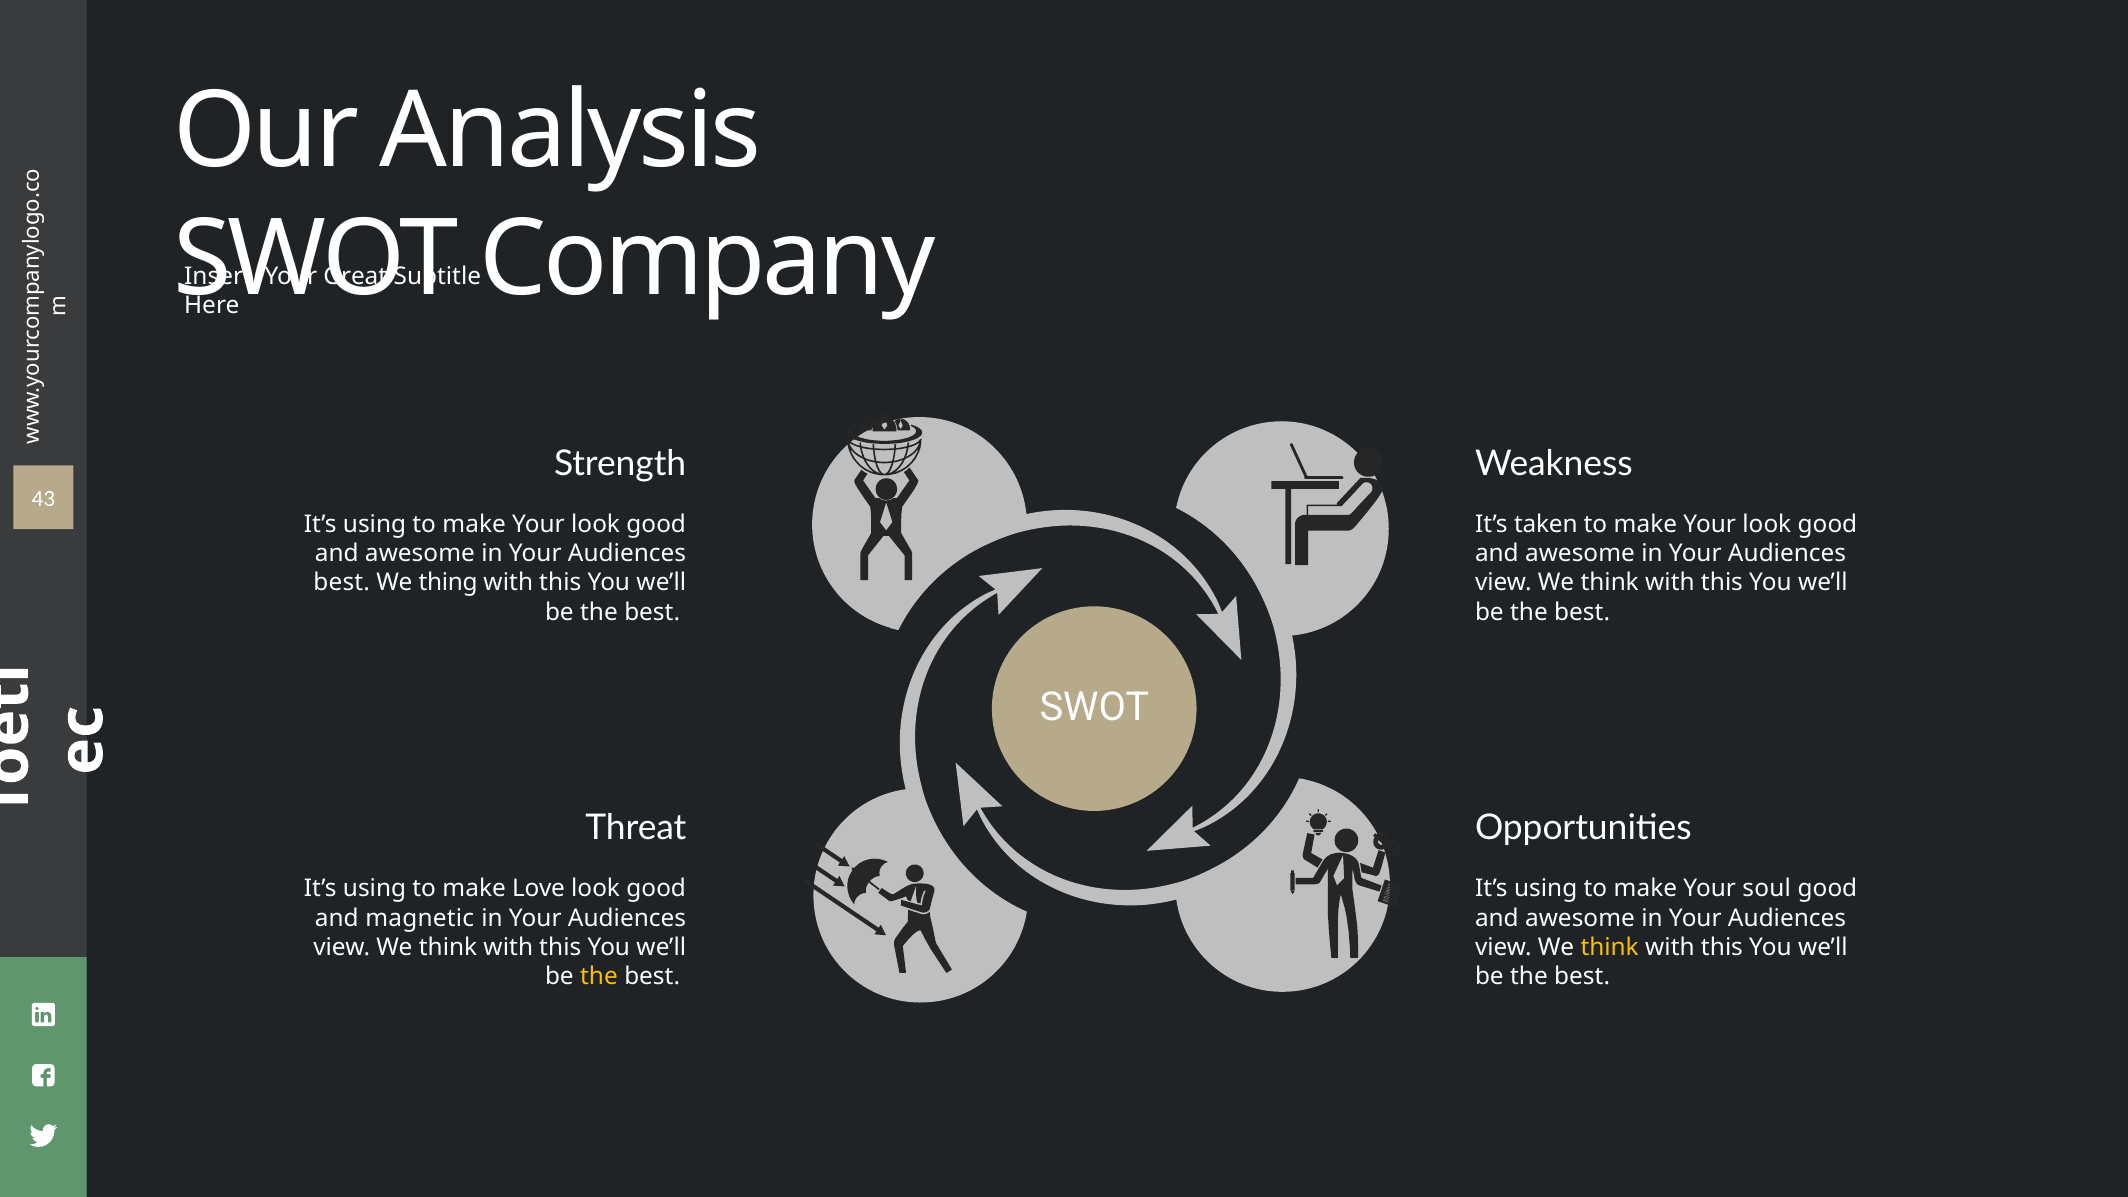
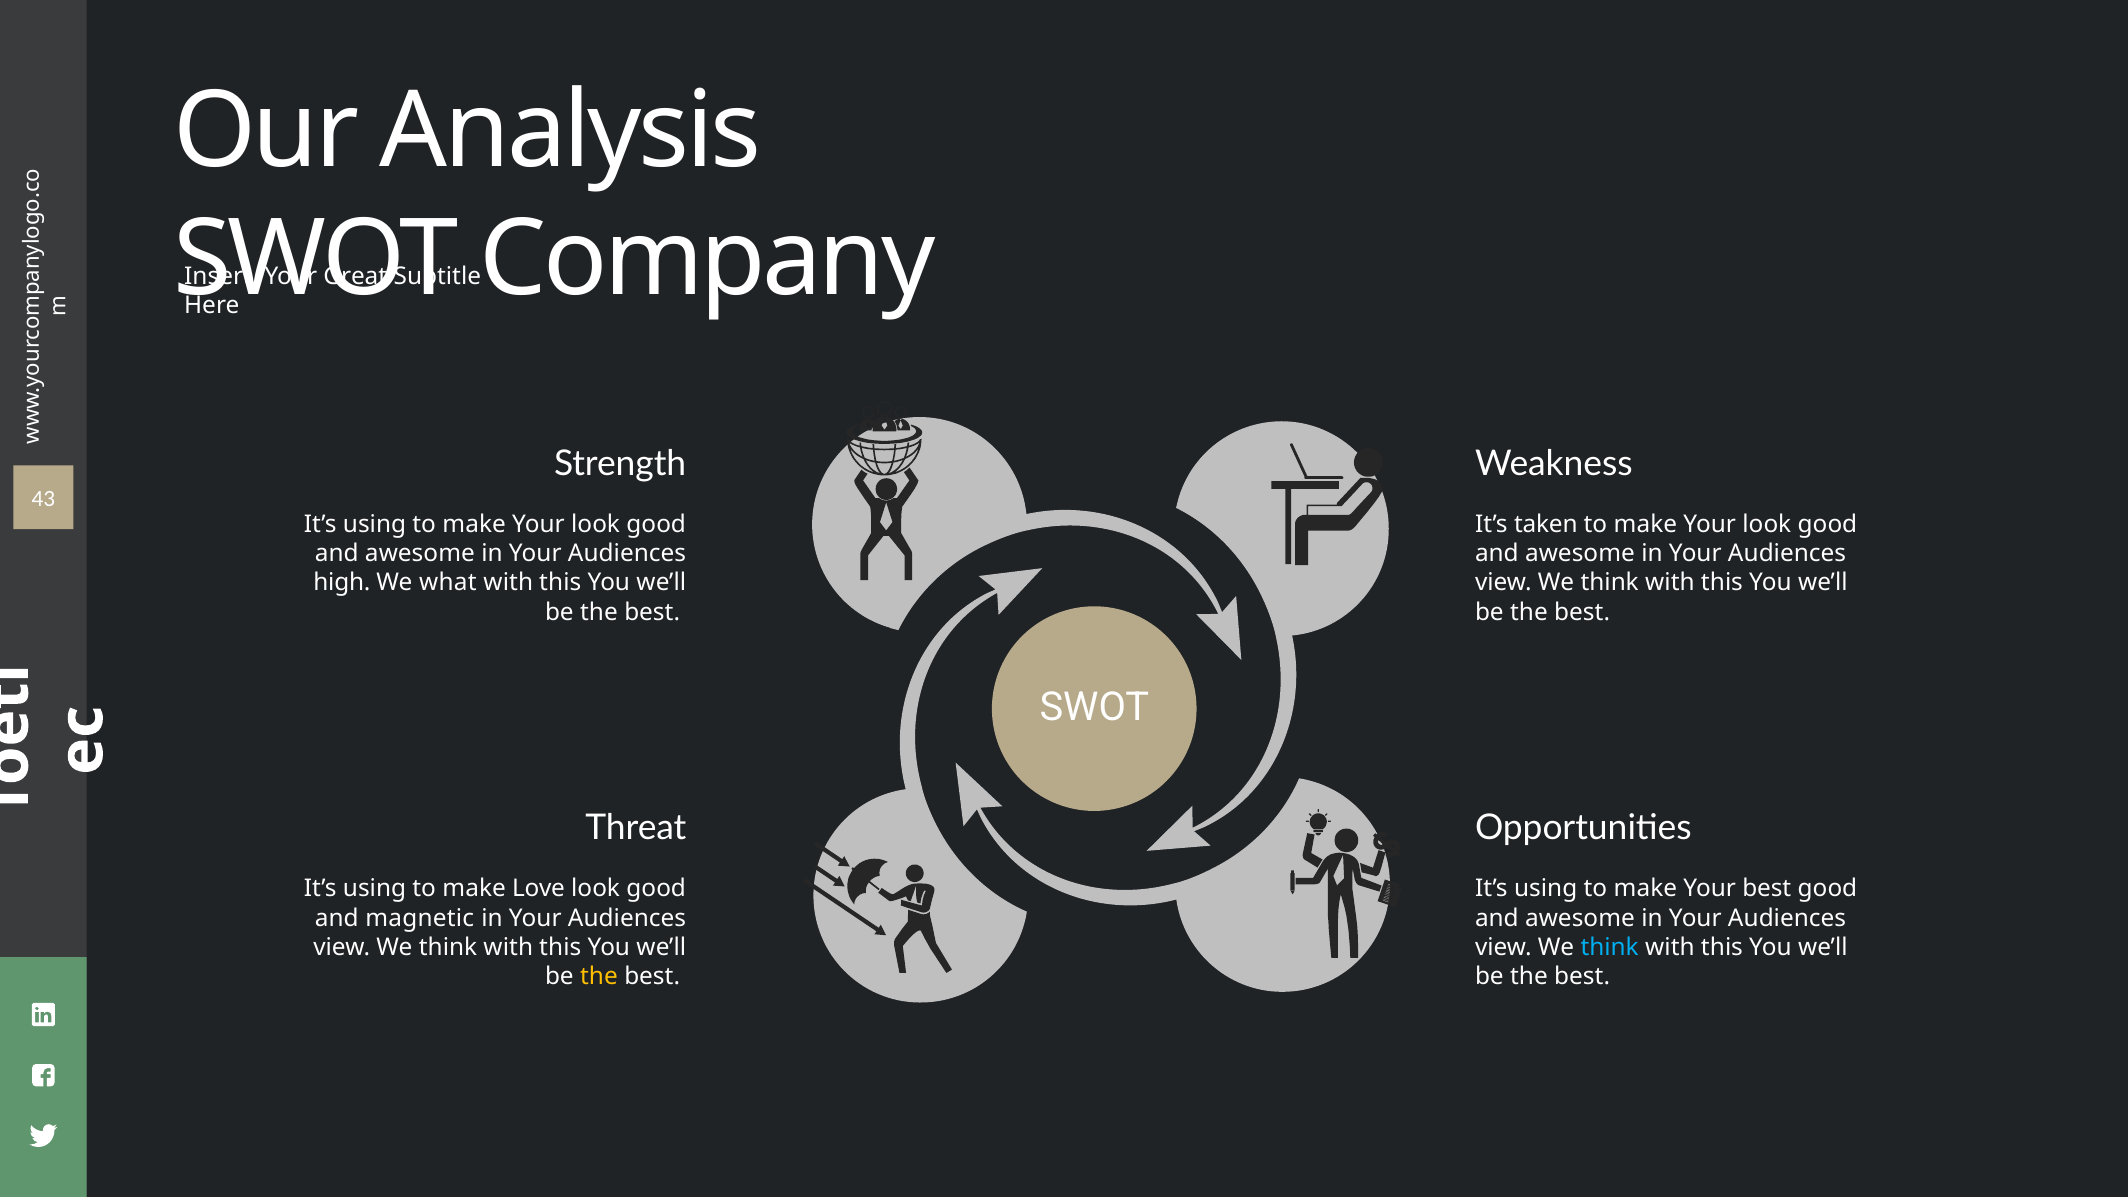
best: best -> high (342, 583)
thing: thing -> what (448, 583)
Your soul: soul -> best (1767, 889)
think colour: yellow -> light blue (1610, 947)
